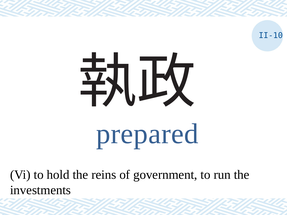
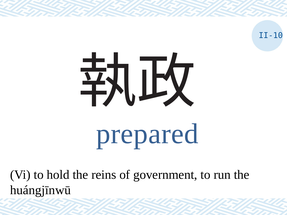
investments: investments -> huángjīnwū (40, 190)
